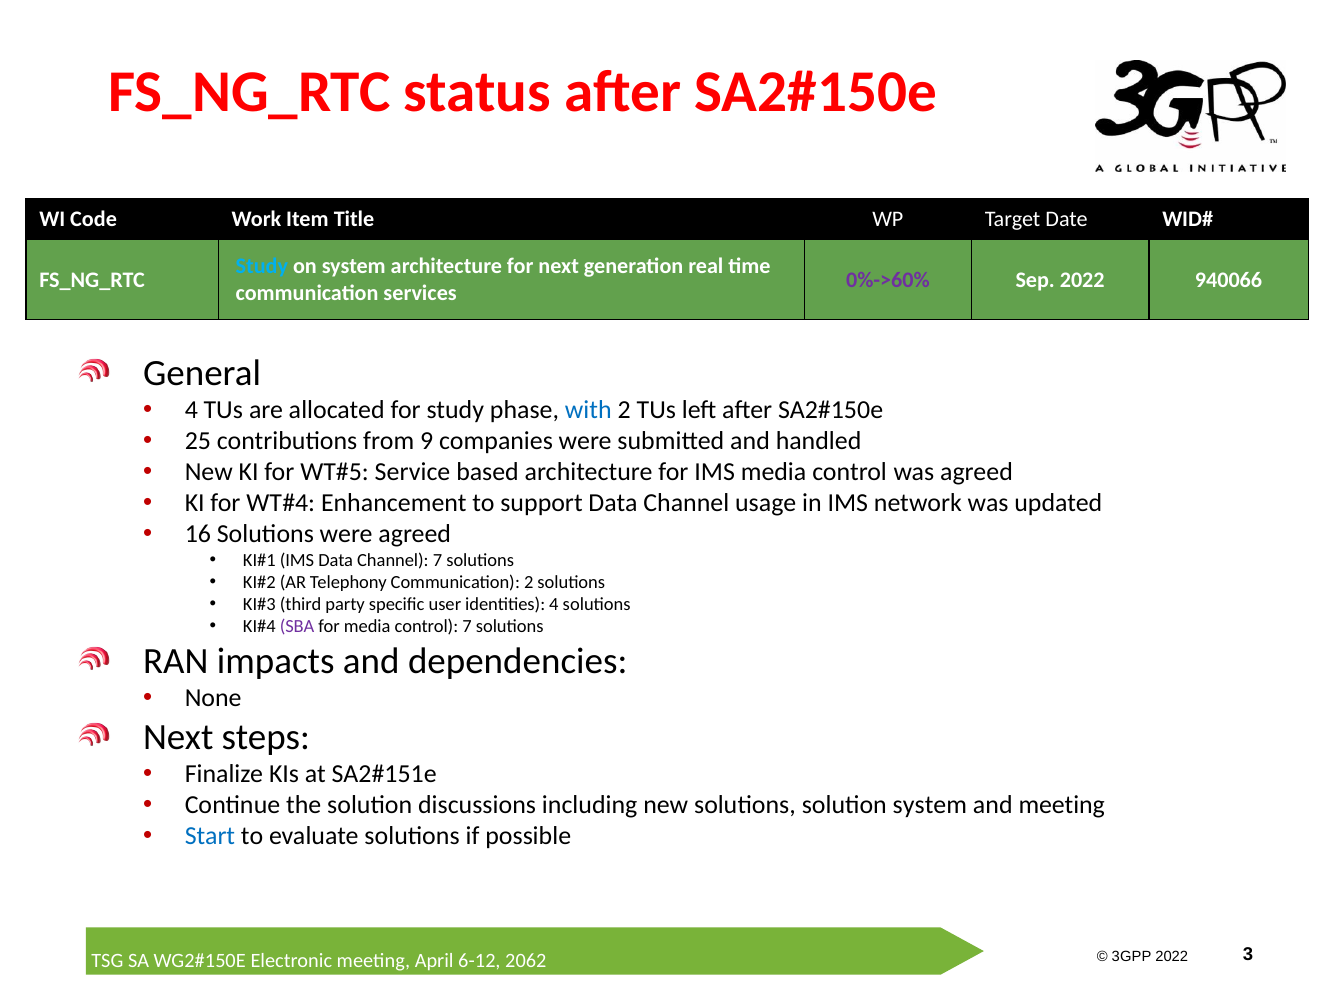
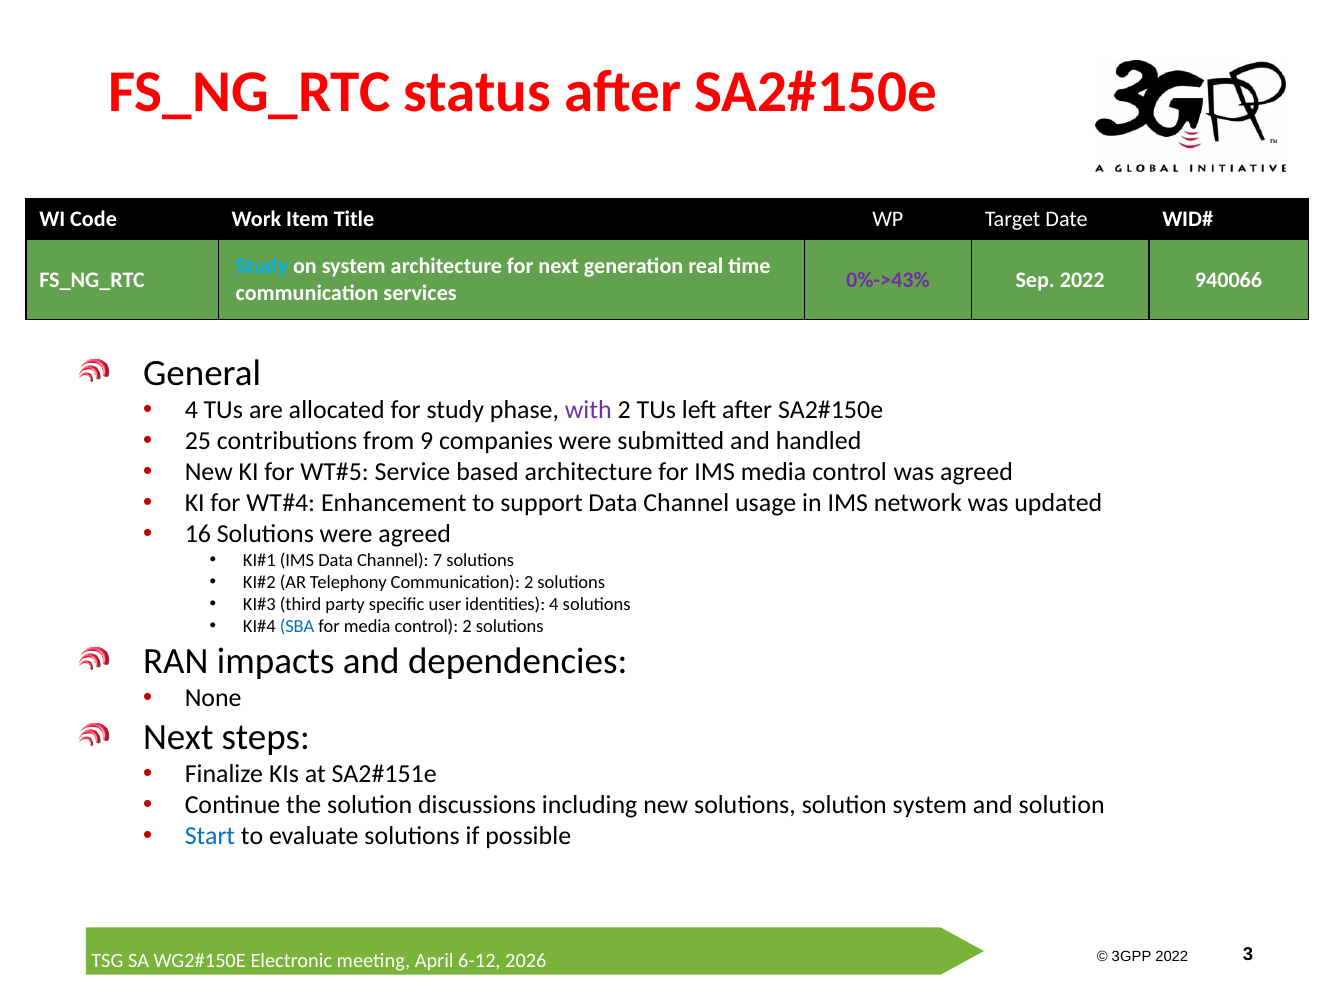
0%->60%: 0%->60% -> 0%->43% (888, 280)
with colour: blue -> purple (588, 410)
SBA colour: purple -> blue (297, 627)
control 7: 7 -> 2 (467, 627)
and meeting: meeting -> solution (1062, 805)
2062: 2062 -> 2026 (526, 961)
